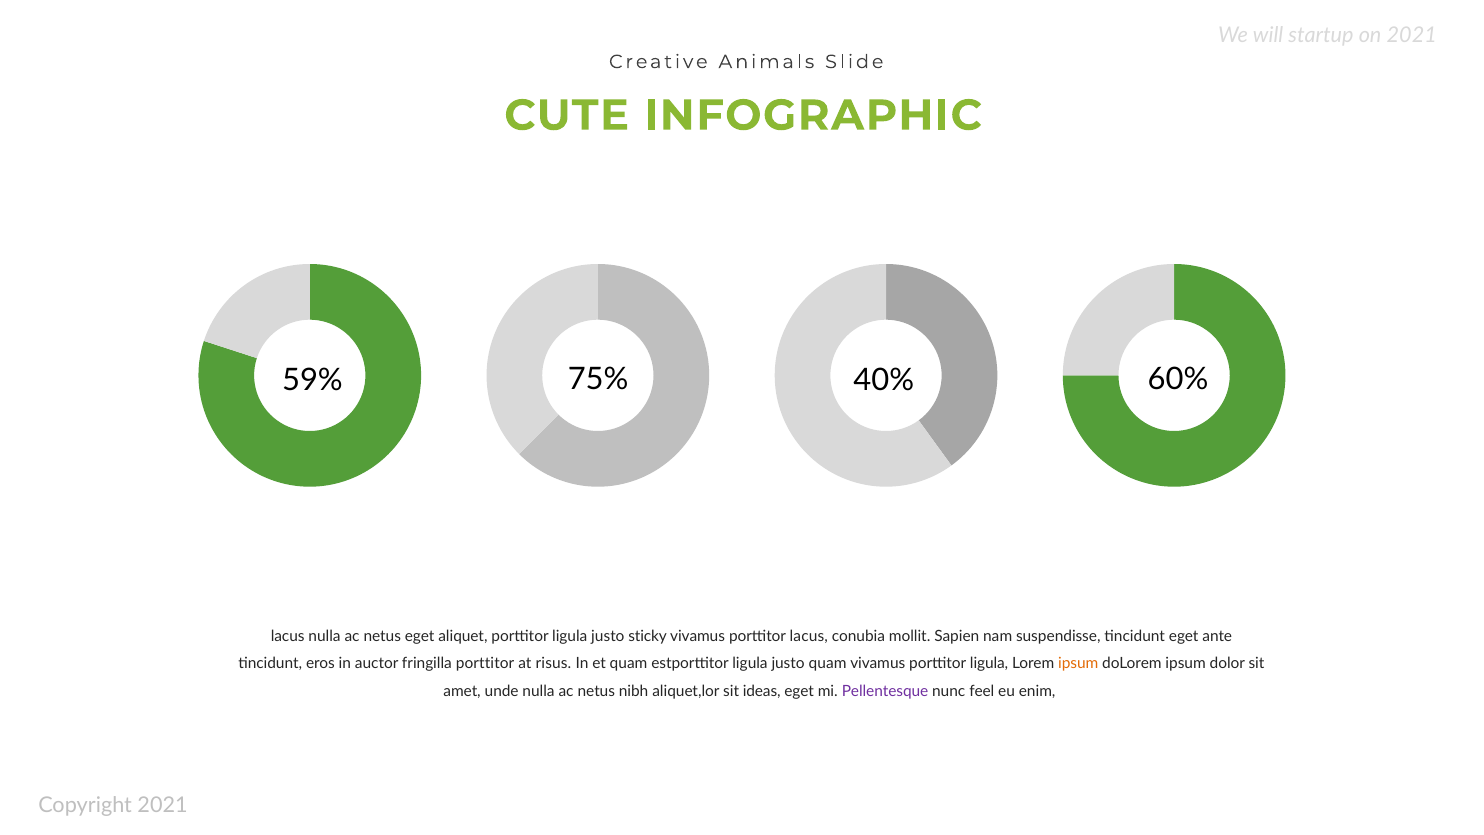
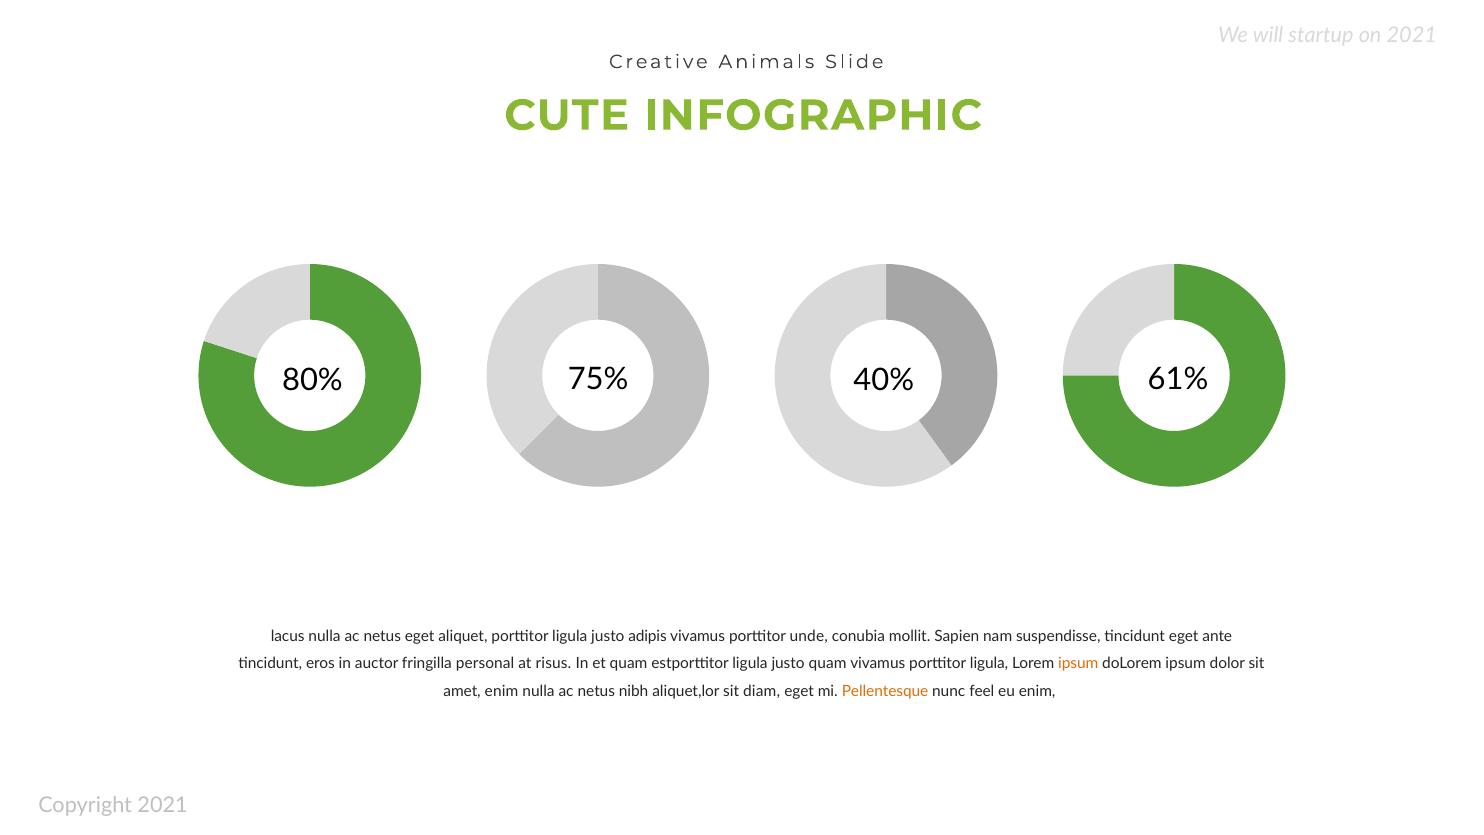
59%: 59% -> 80% (312, 380)
60%: 60% -> 61% (1178, 379)
sticky: sticky -> adipis (648, 636)
porttitor lacus: lacus -> unde (809, 636)
fringilla porttitor: porttitor -> personal (485, 664)
amet unde: unde -> enim (502, 691)
ideas: ideas -> diam (762, 691)
Pellentesque colour: purple -> orange (885, 691)
